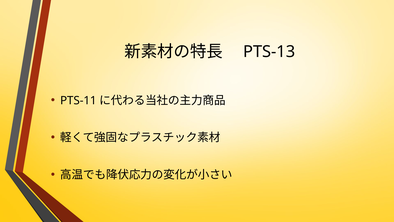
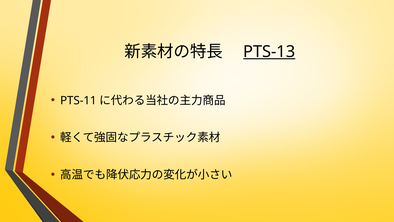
PTS-13 underline: none -> present (269, 52)
